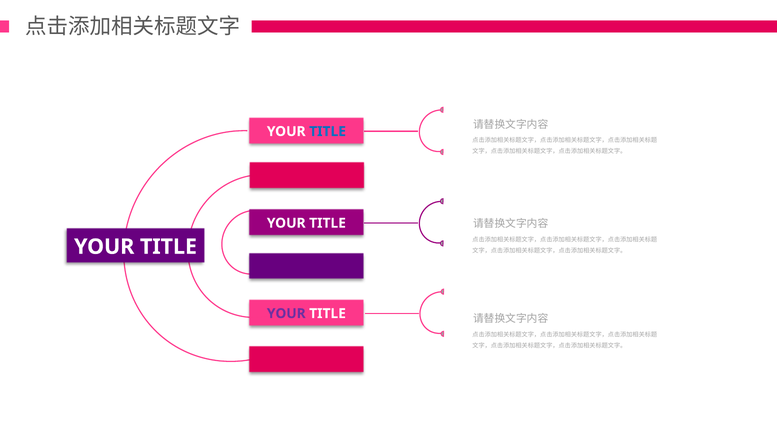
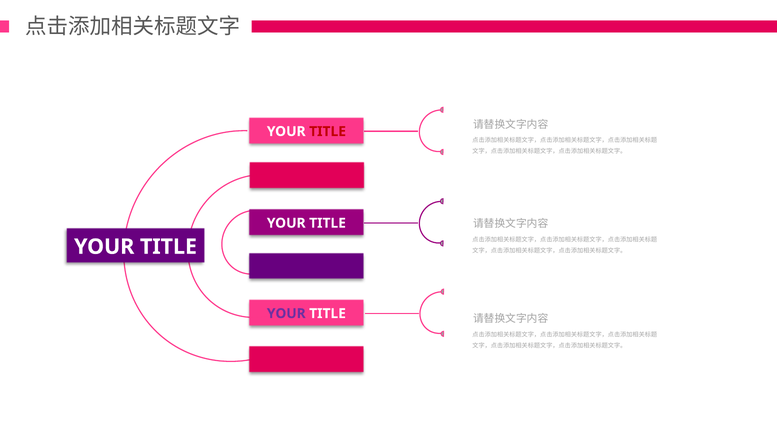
TITLE colour: blue -> red (328, 131)
